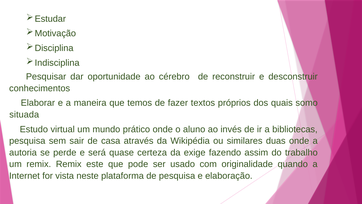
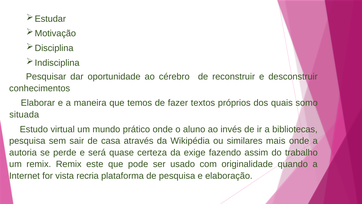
duas: duas -> mais (276, 141)
neste: neste -> recria (88, 176)
